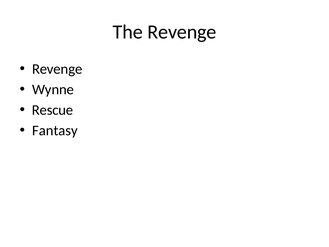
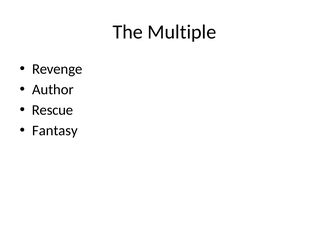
The Revenge: Revenge -> Multiple (182, 32)
Wynne: Wynne -> Author (53, 89)
